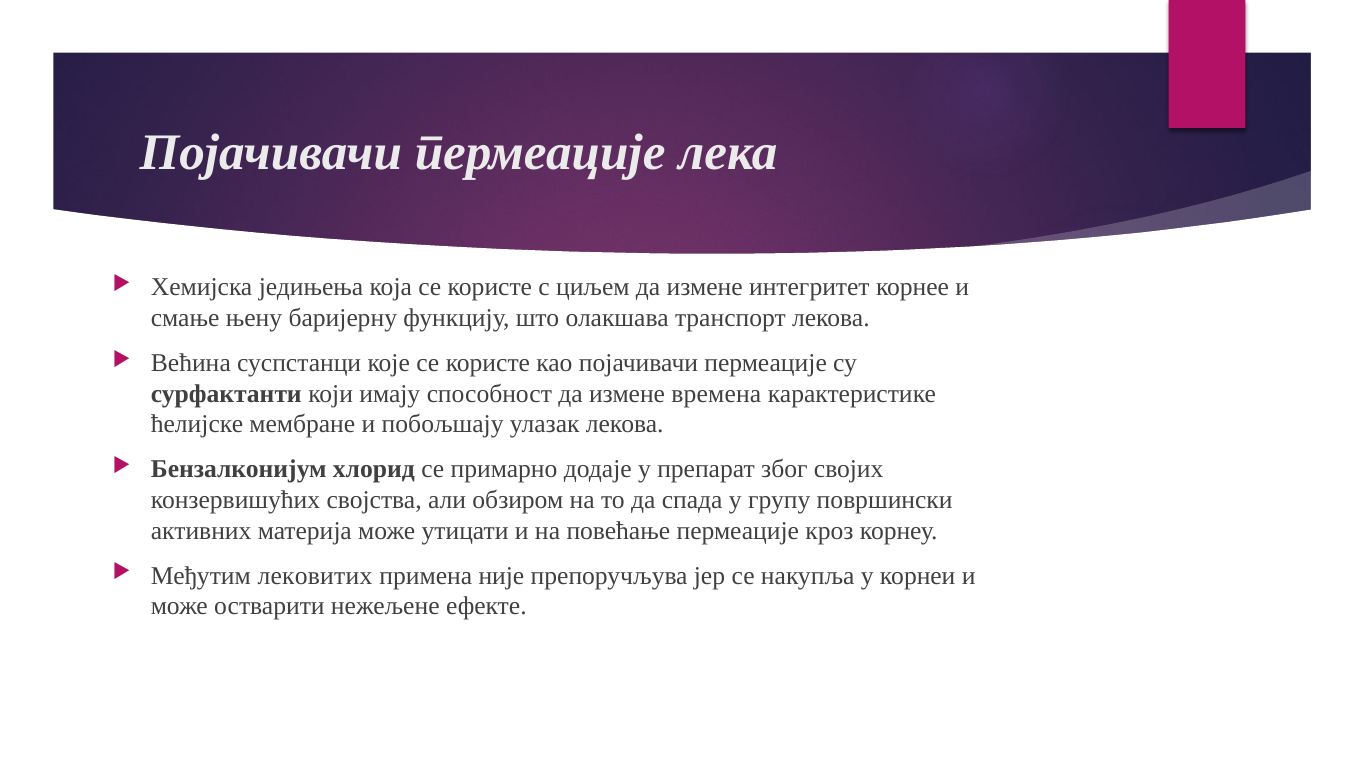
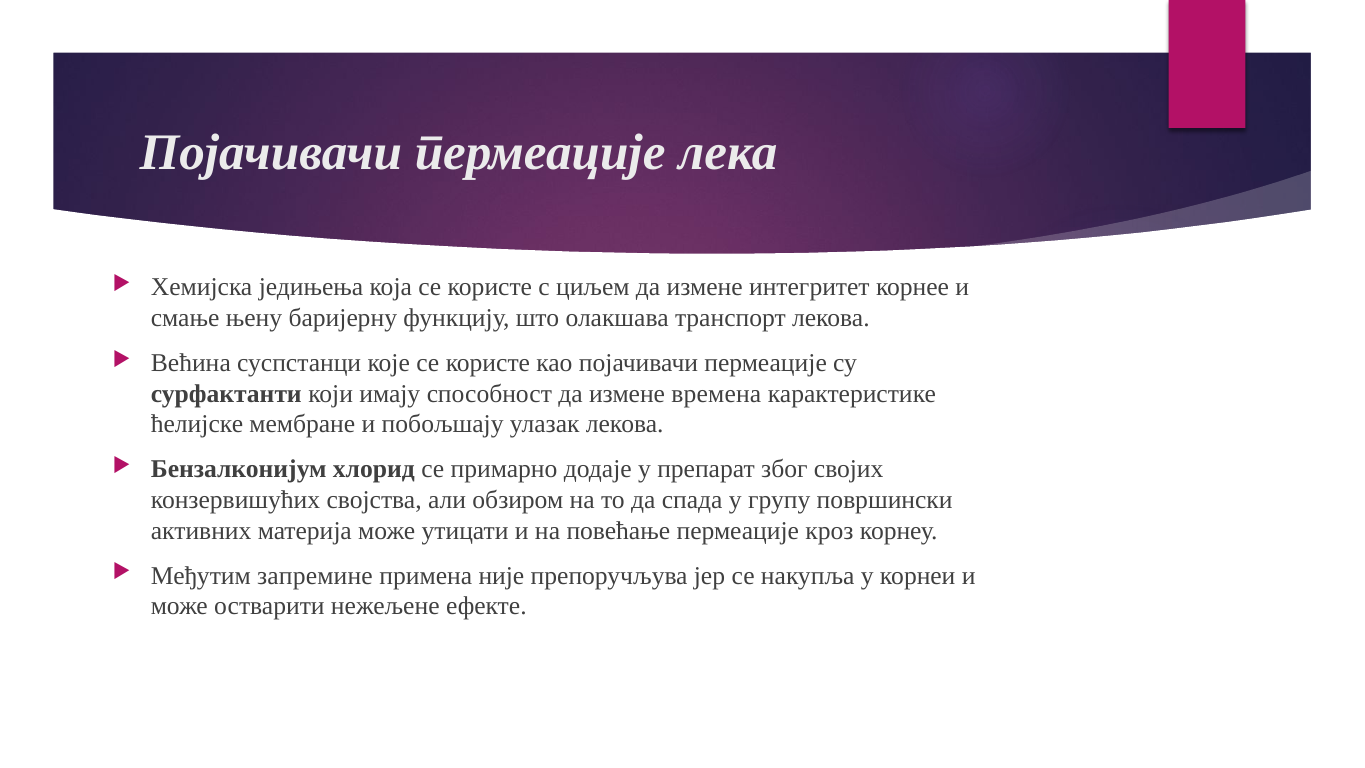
лековитих: лековитих -> запремине (315, 576)
